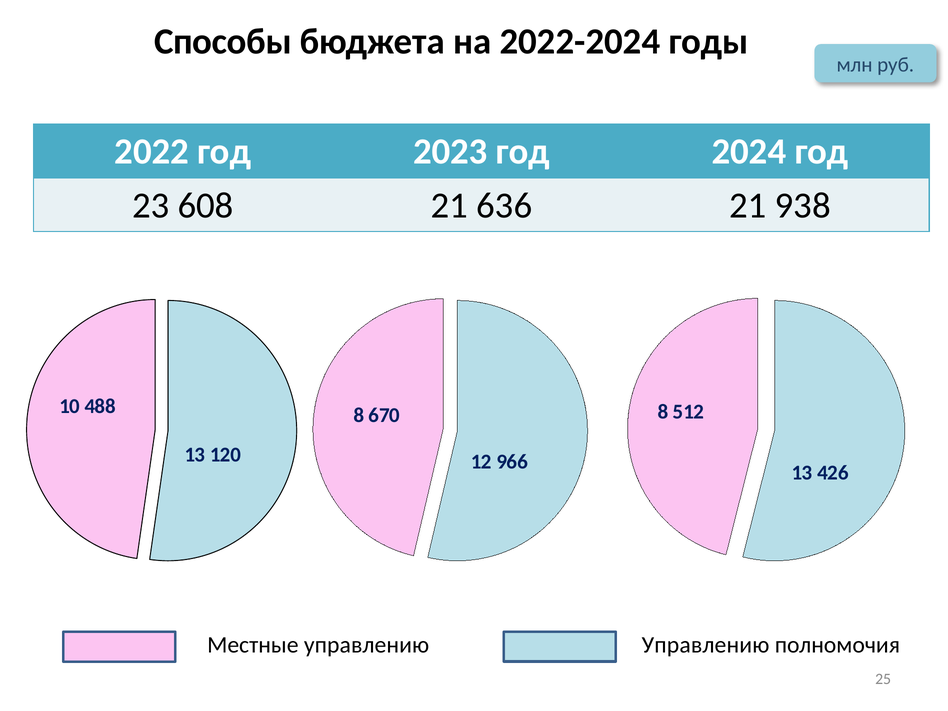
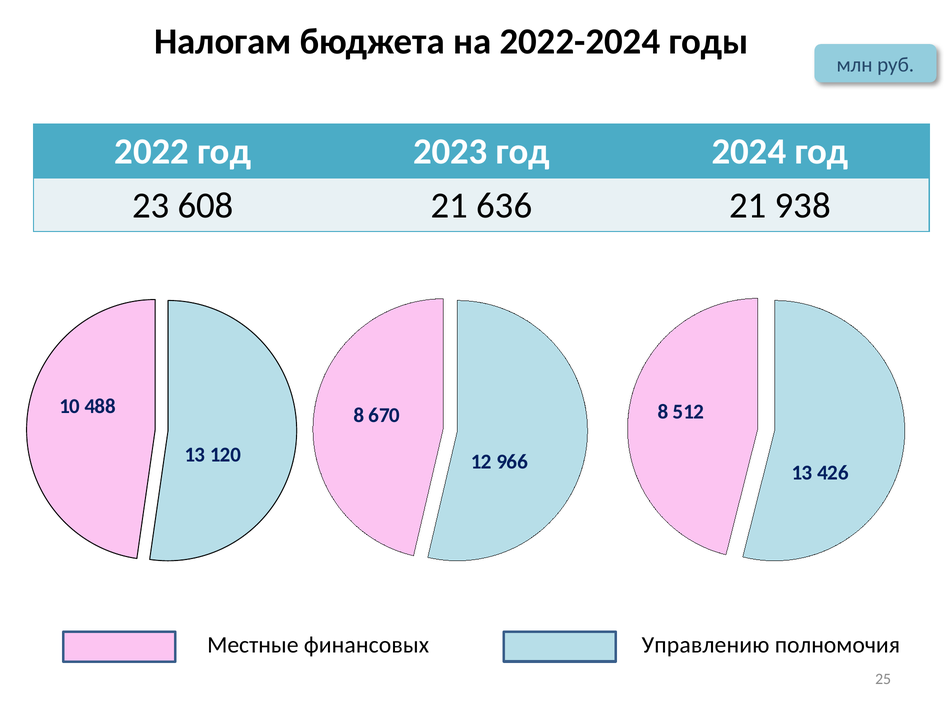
Способы: Способы -> Налогам (223, 41)
Местные управлению: управлению -> финансовых (366, 645)
